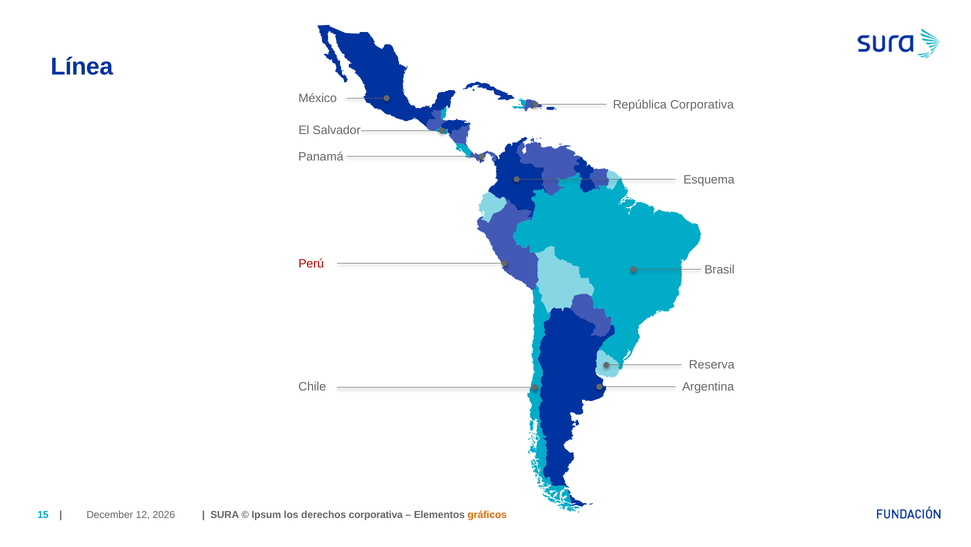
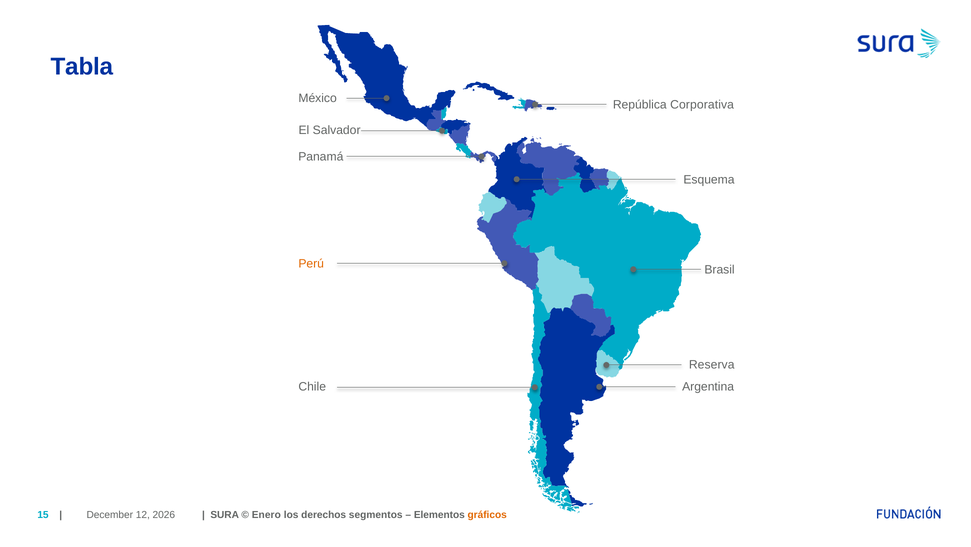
Línea: Línea -> Tabla (82, 66)
Perú colour: red -> orange (311, 264)
Ipsum: Ipsum -> Enero (266, 514)
derechos corporativa: corporativa -> segmentos (376, 514)
